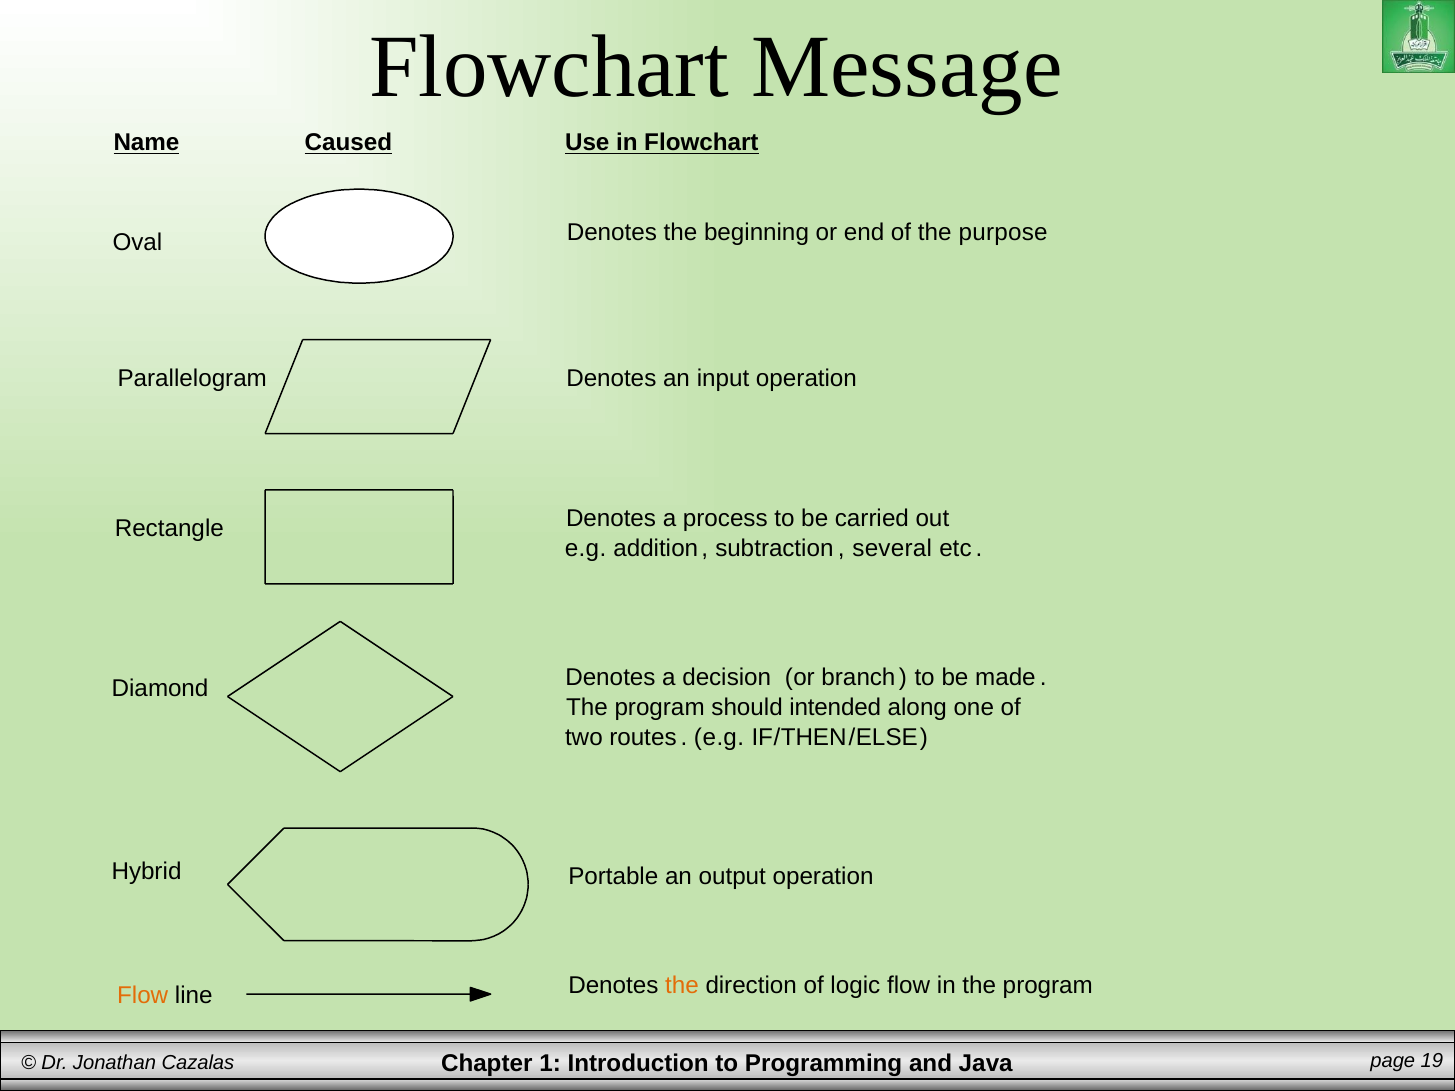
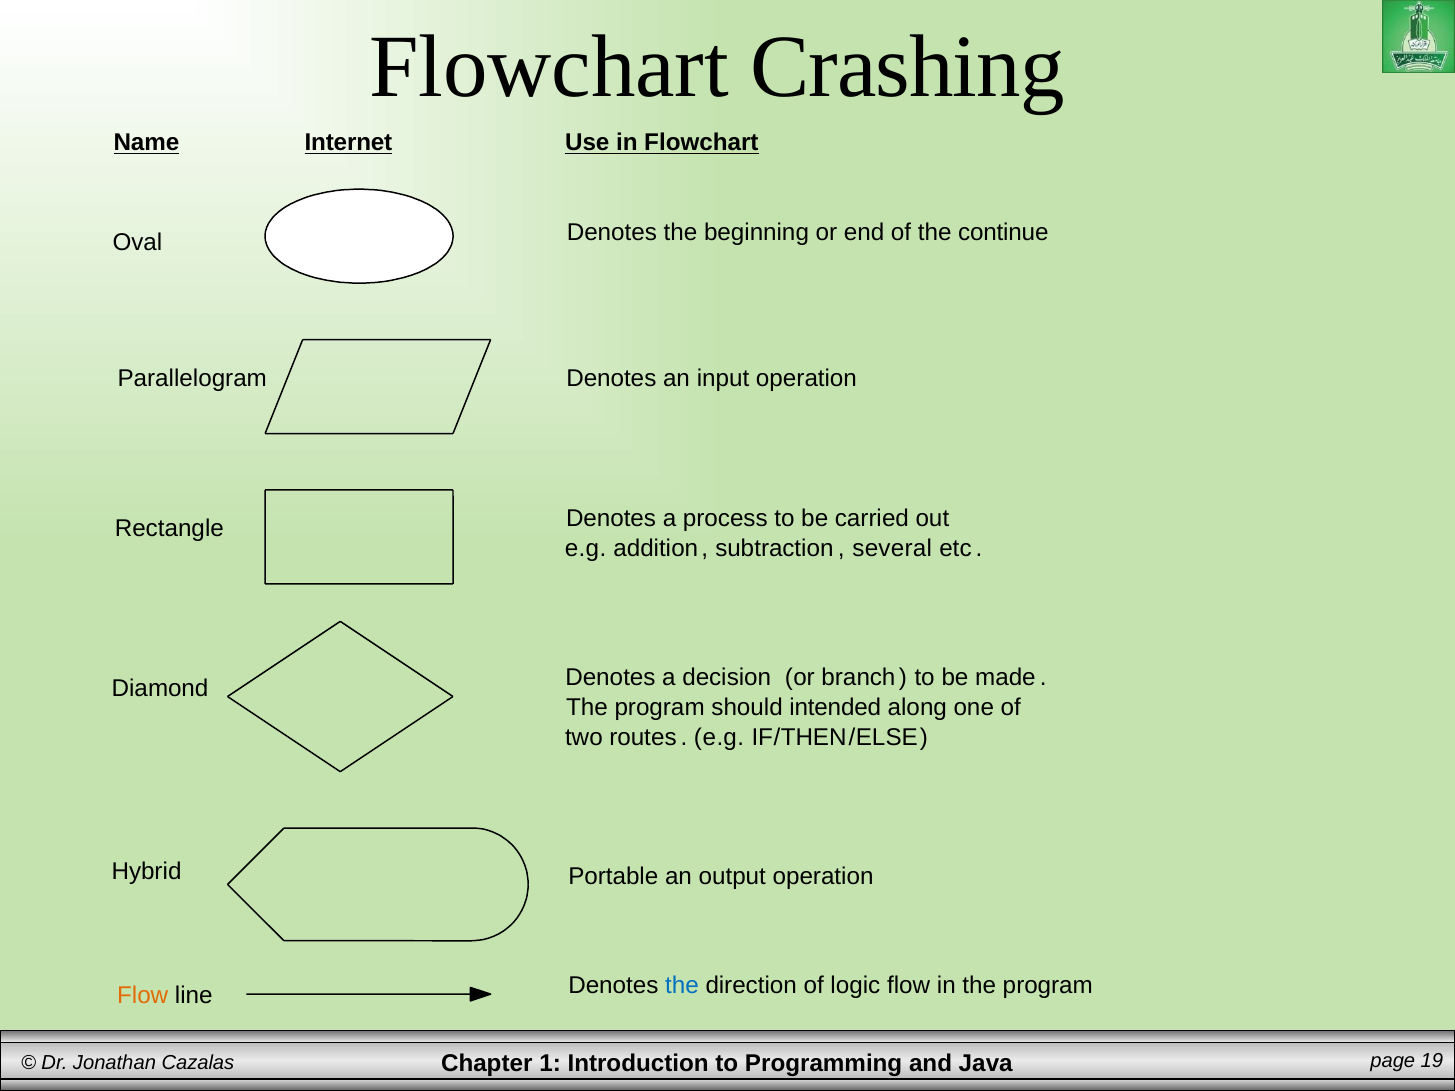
Message: Message -> Crashing (907, 67)
Caused: Caused -> Internet (348, 143)
purpose: purpose -> continue (1003, 233)
the colour: orange -> blue (682, 986)
